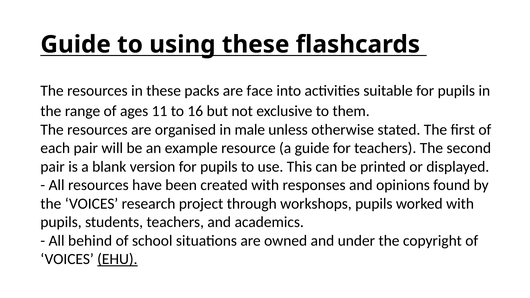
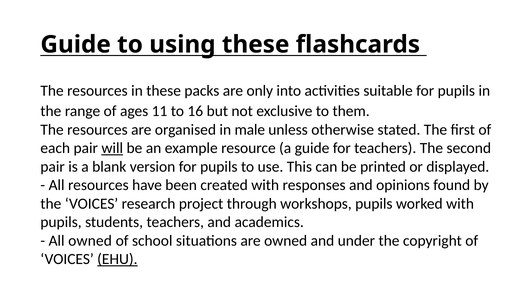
face: face -> only (260, 91)
will underline: none -> present (112, 148)
All behind: behind -> owned (90, 241)
